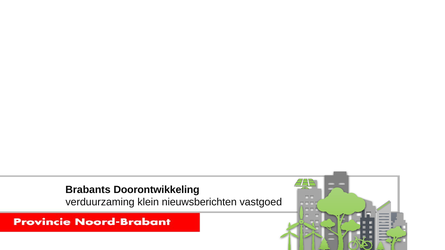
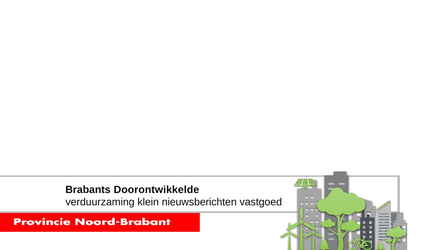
Doorontwikkeling: Doorontwikkeling -> Doorontwikkelde (156, 190)
